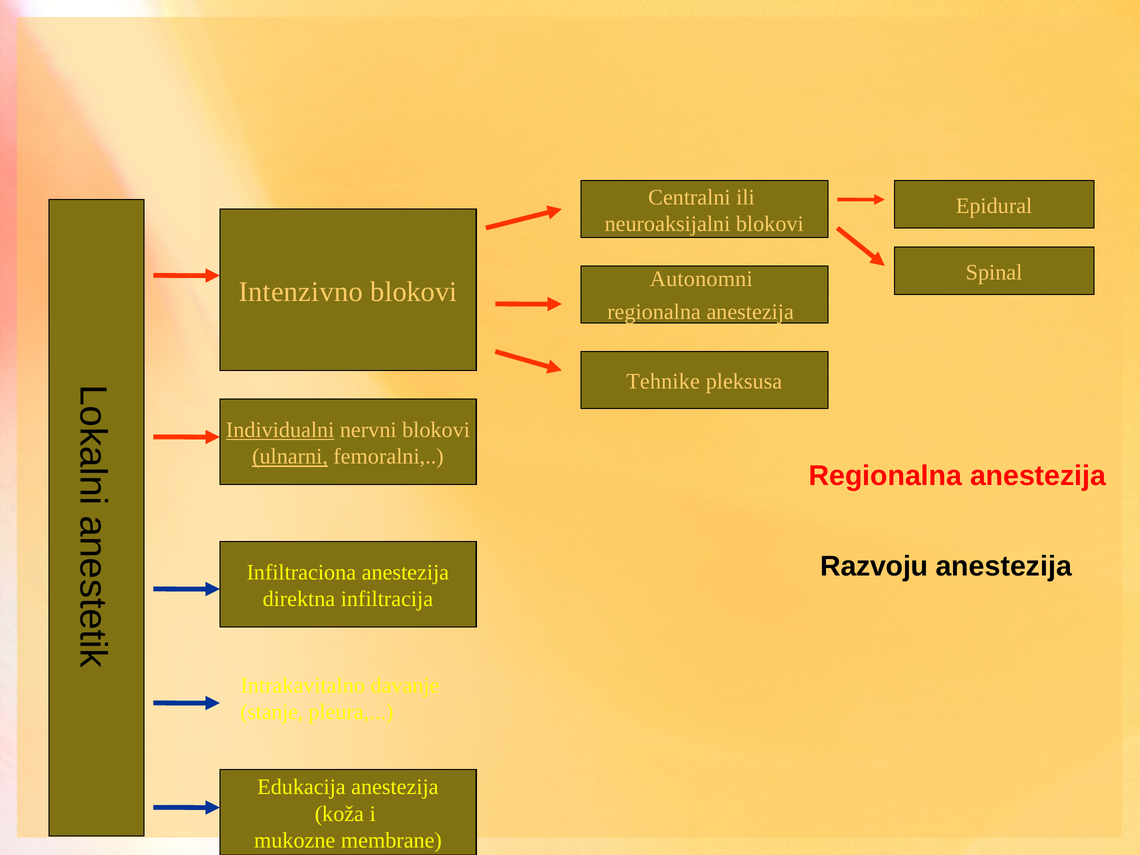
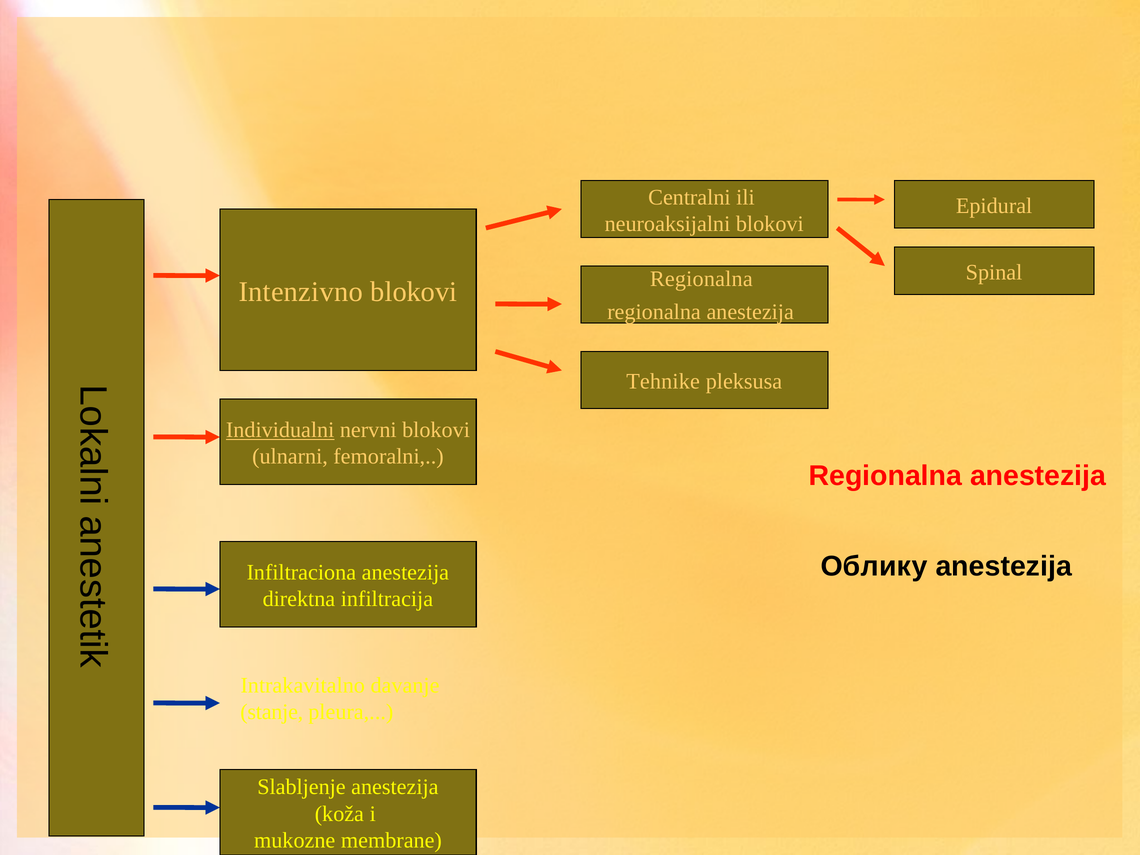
Autonomni: Autonomni -> Regionalna (701, 279)
ulnarni underline: present -> none (290, 457)
Razvoju: Razvoju -> Облику (874, 566)
Edukacija: Edukacija -> Slabljenje (301, 787)
